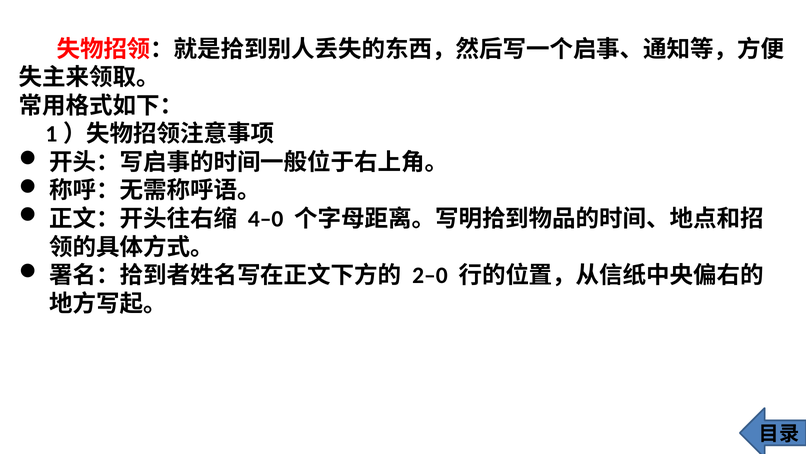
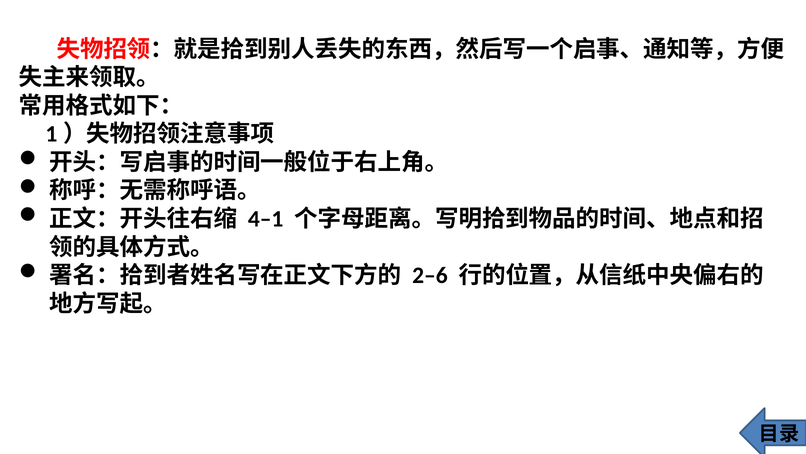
4–0: 4–0 -> 4–1 (266, 219)
2–0: 2–0 -> 2–6 (430, 275)
